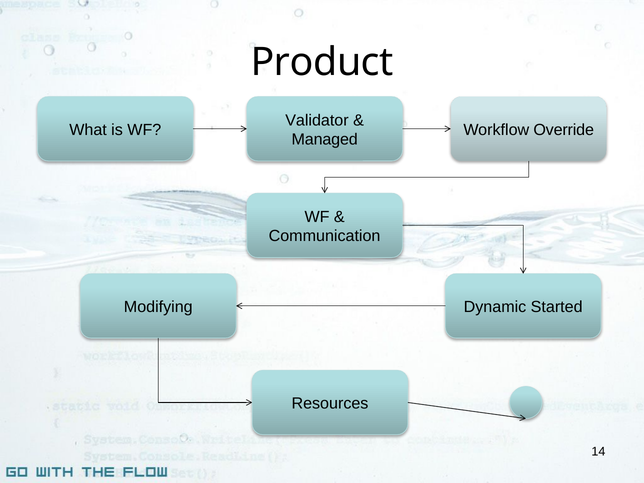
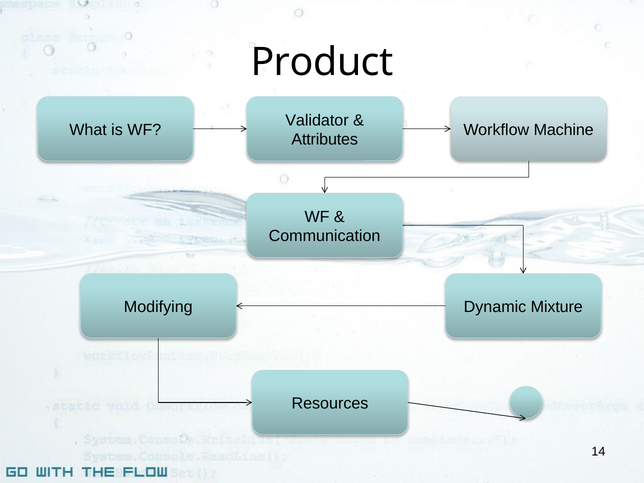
Override: Override -> Machine (564, 130)
Managed: Managed -> Attributes (325, 140)
Started: Started -> Mixture (557, 307)
